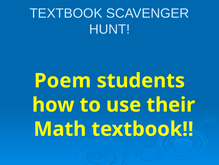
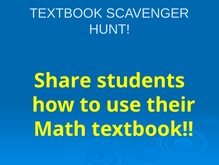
Poem: Poem -> Share (63, 80)
